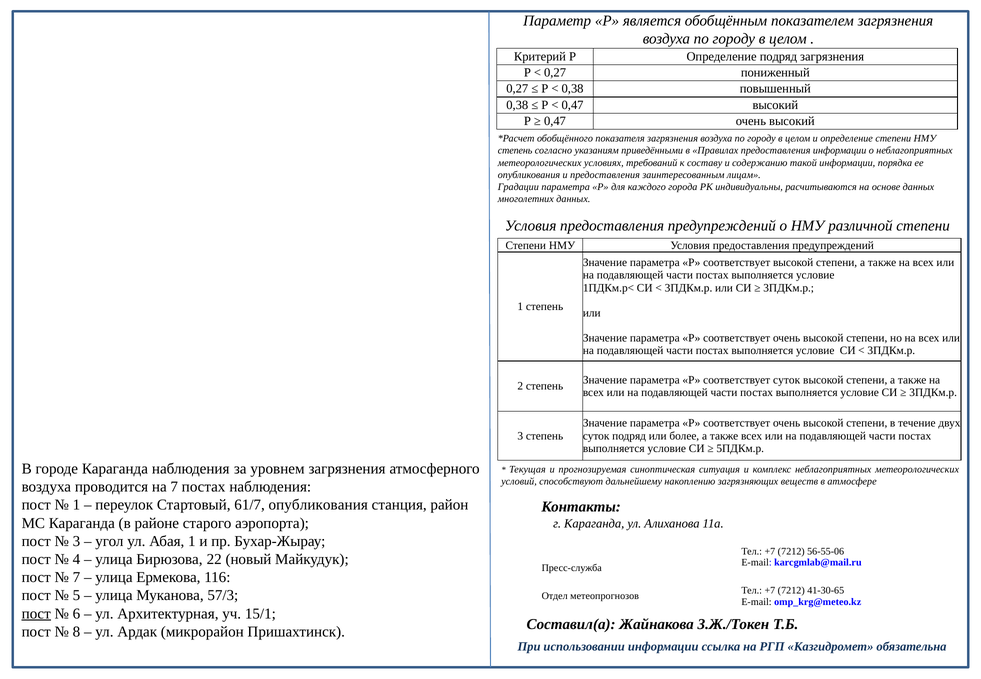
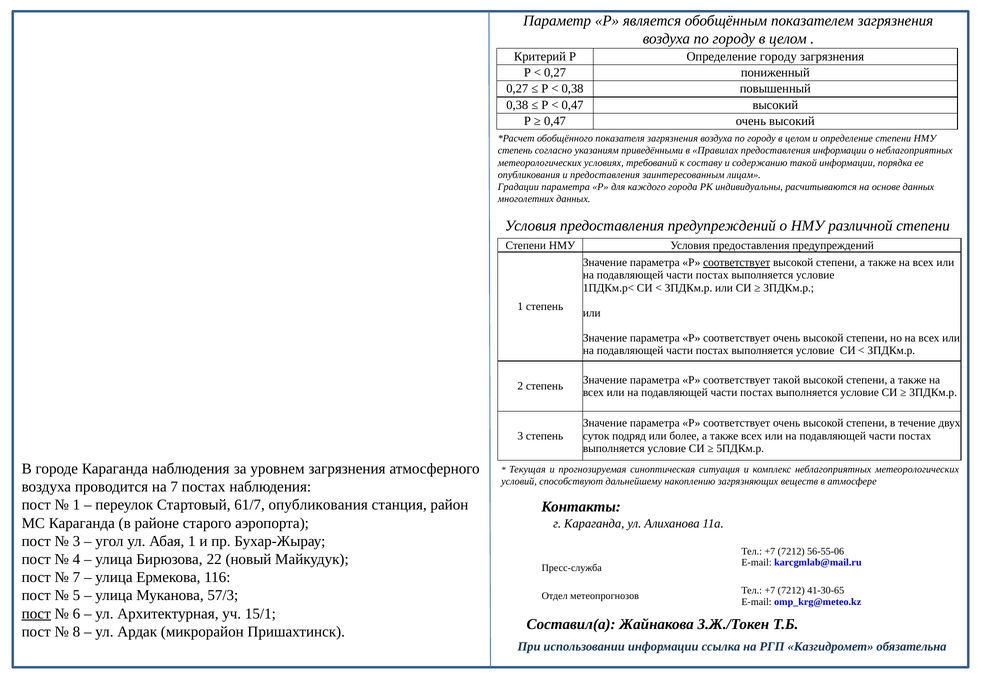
Определение подряд: подряд -> городу (778, 56)
соответствует underline: none -> present (737, 263)
соответствует суток: суток -> такой (787, 380)
